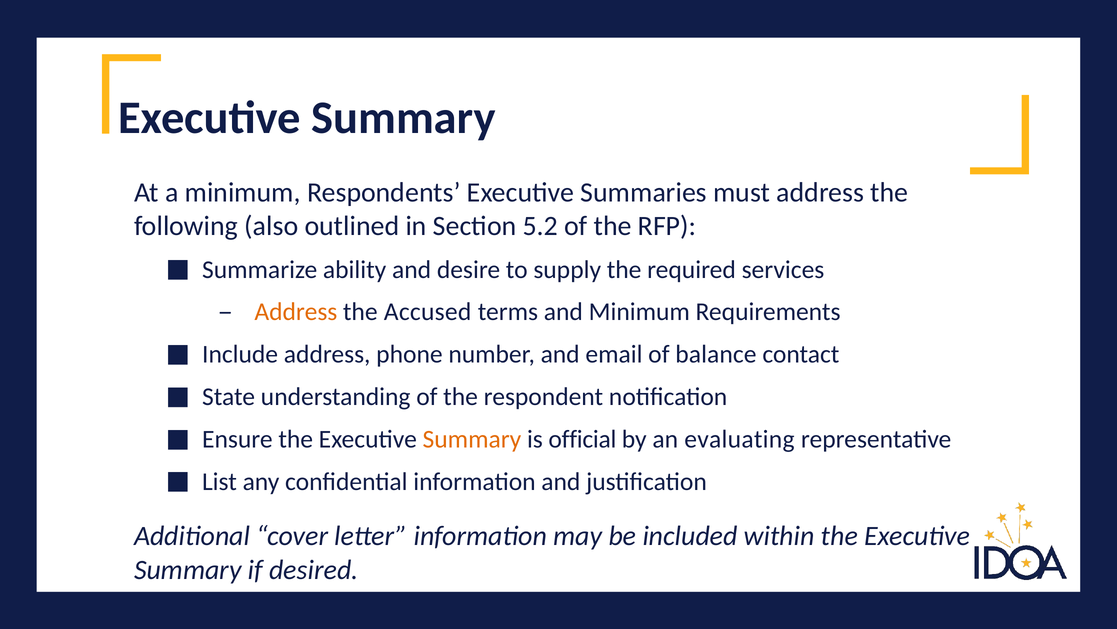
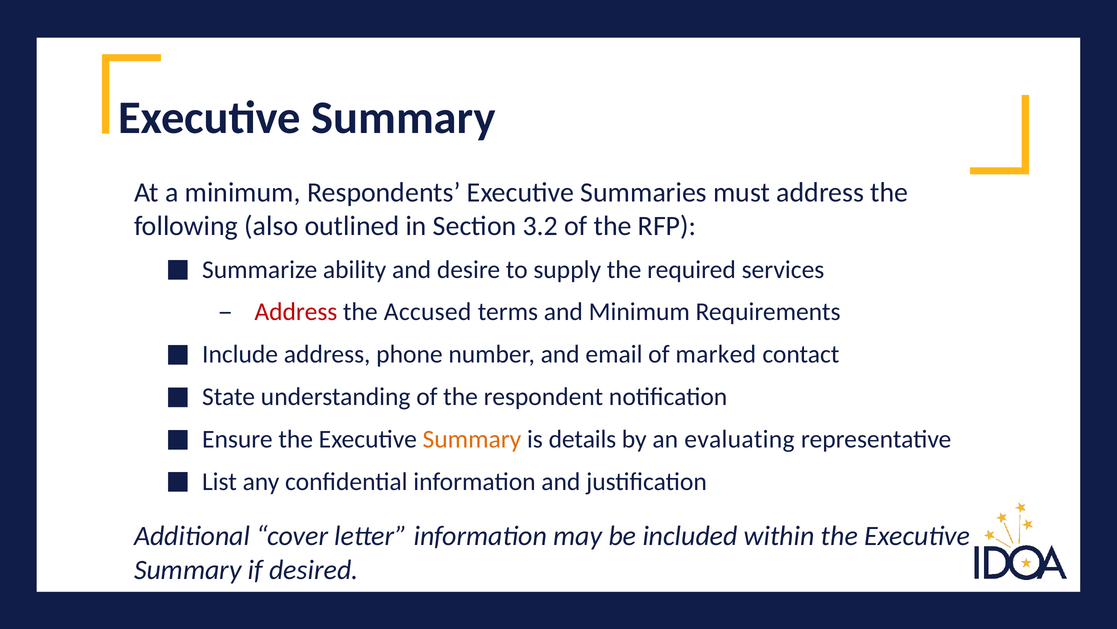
5.2: 5.2 -> 3.2 (540, 226)
Address colour: orange -> red (296, 312)
balance: balance -> marked (716, 354)
official: official -> details (582, 439)
